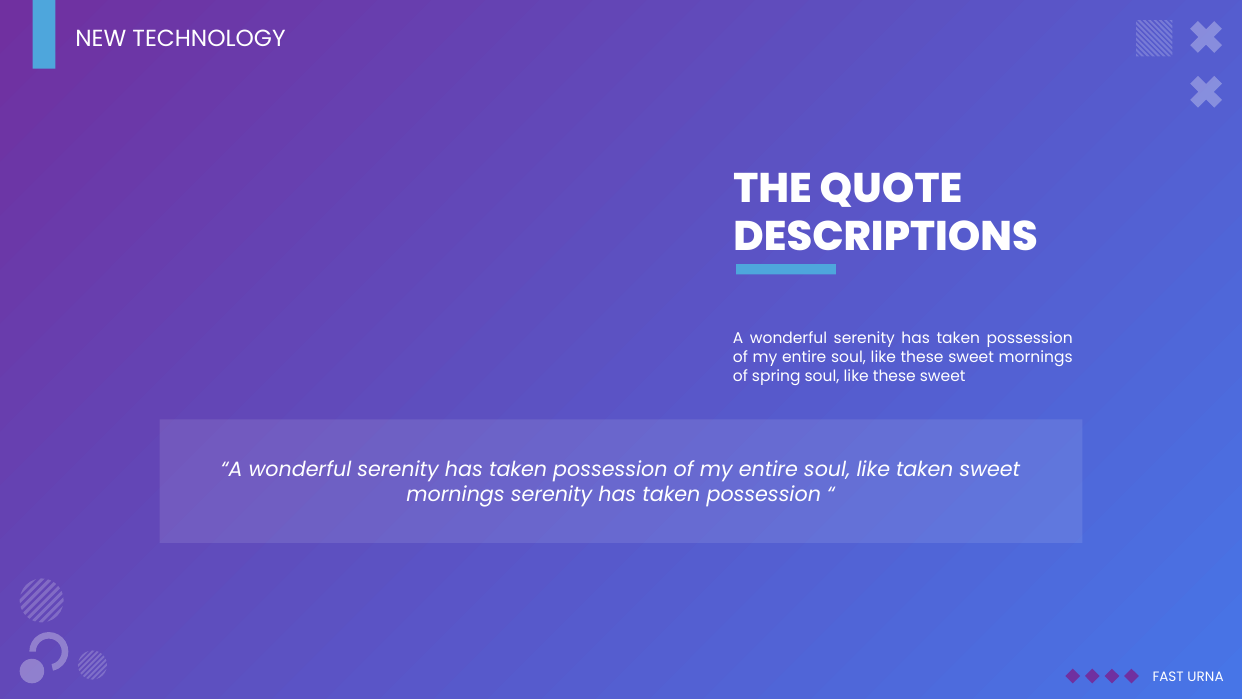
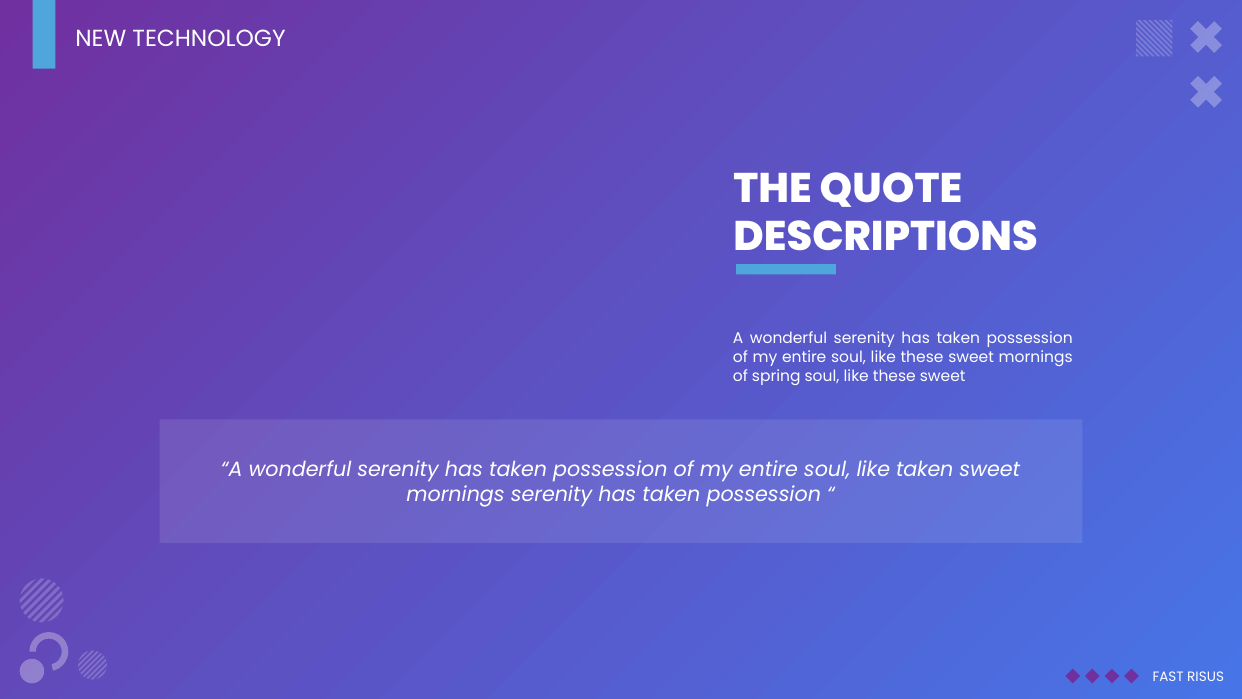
URNA: URNA -> RISUS (1206, 677)
